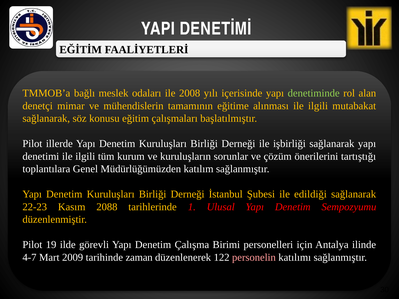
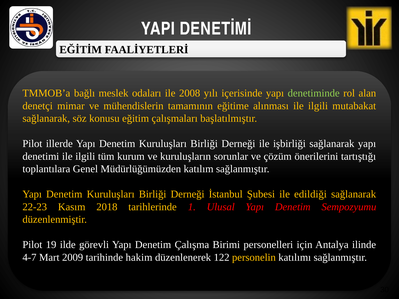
2088: 2088 -> 2018 (107, 207)
zaman: zaman -> hakim (139, 258)
personelin colour: pink -> yellow (254, 258)
